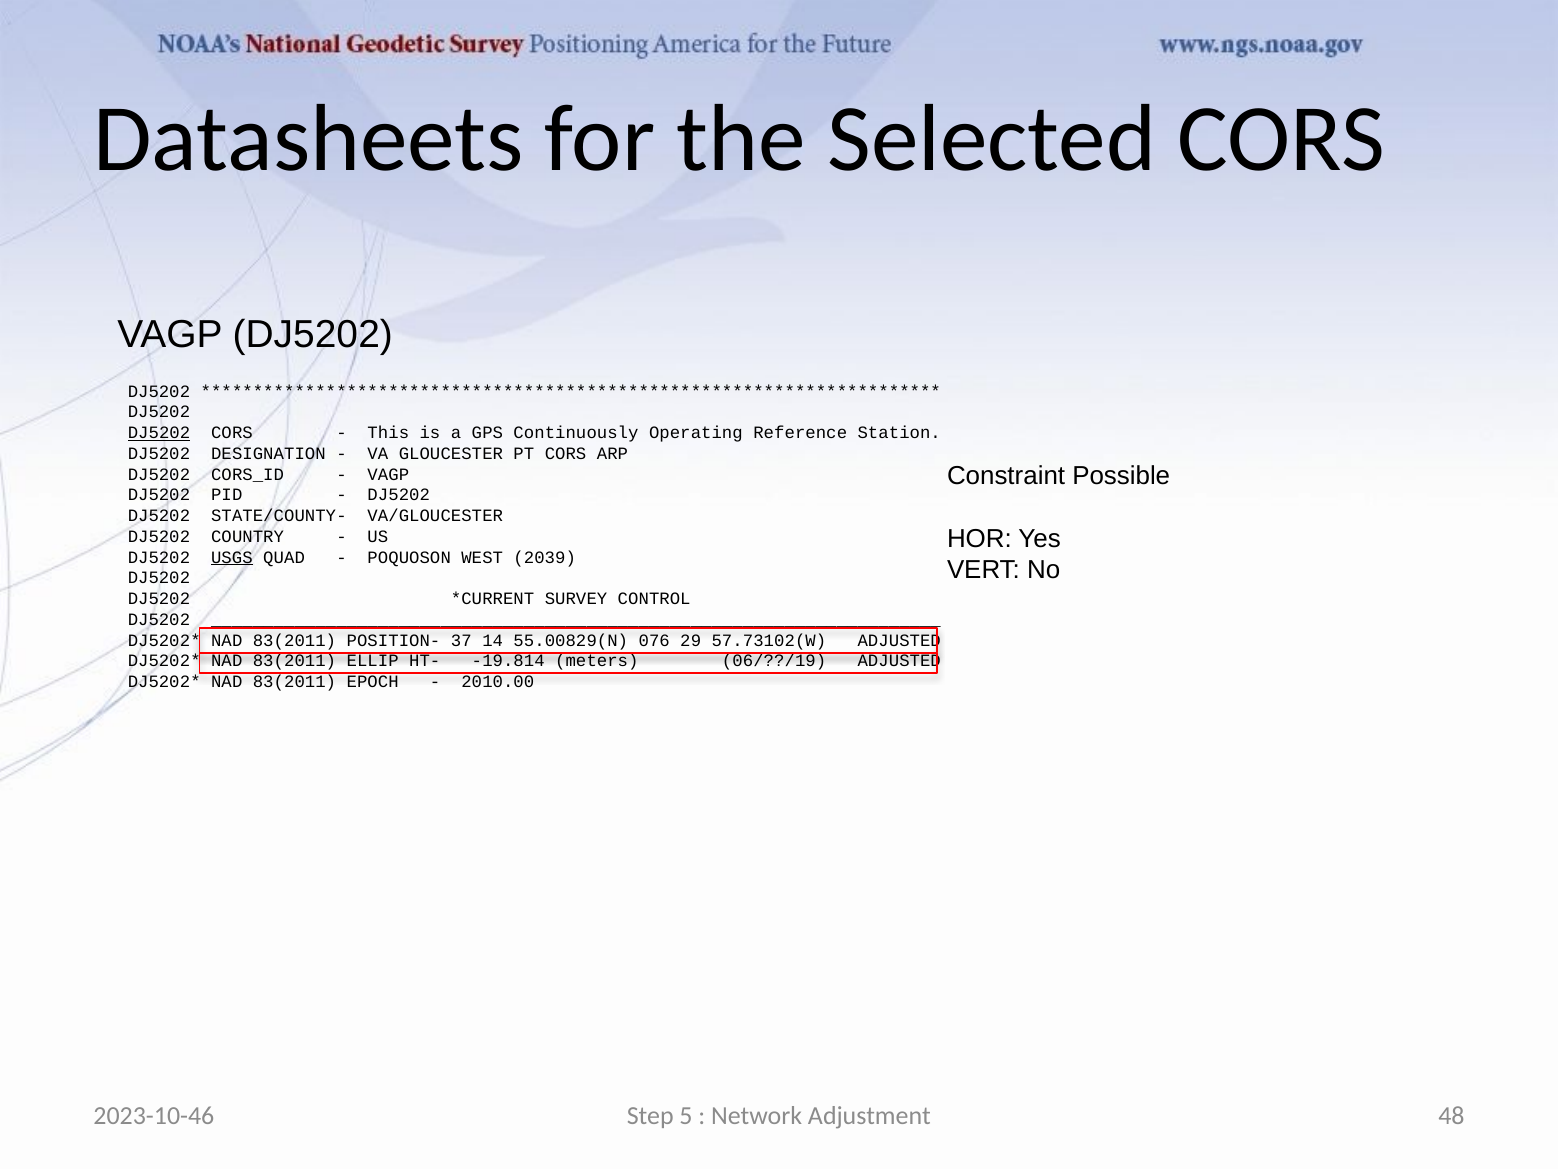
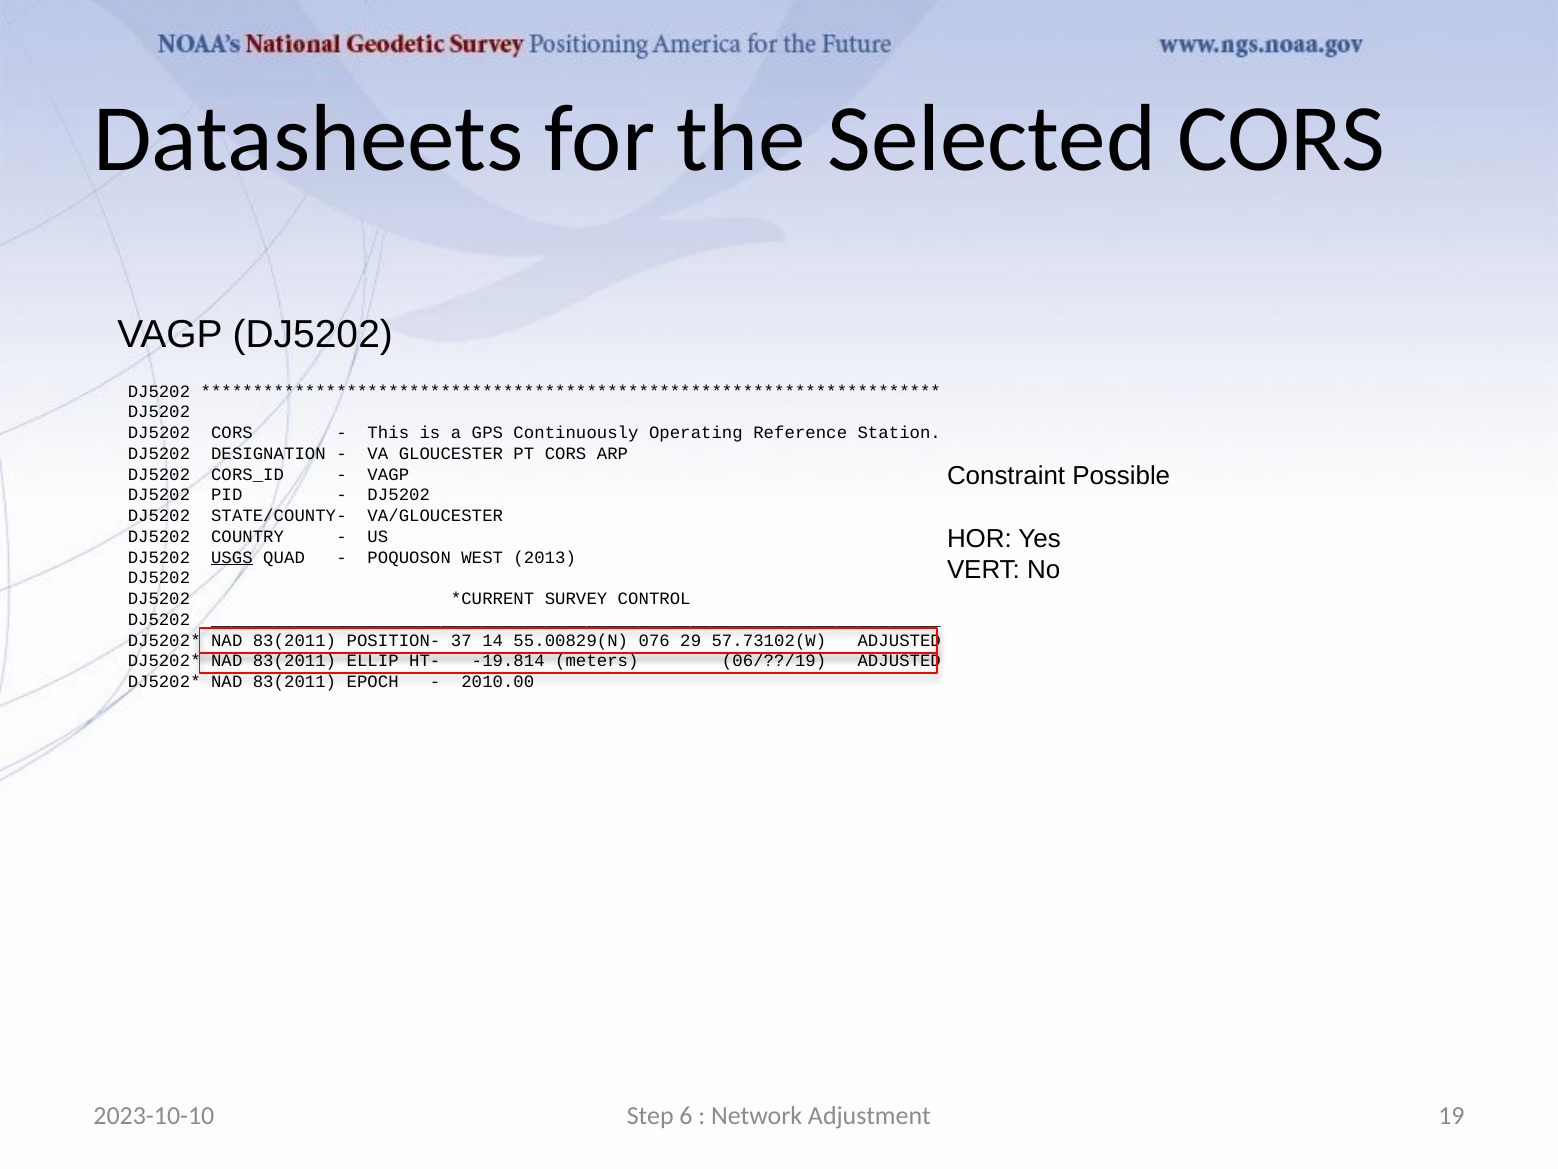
DJ5202 underline: present -> none (159, 433)
2039: 2039 -> 2013 (545, 557)
2023-10-46: 2023-10-46 -> 2023-10-10 (154, 1116)
5: 5 -> 6 (686, 1116)
48: 48 -> 19 (1451, 1116)
